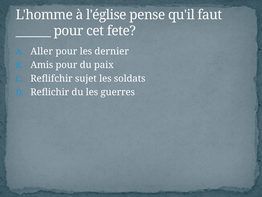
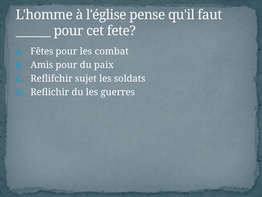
Aller: Aller -> Fêtes (42, 51)
dernier: dernier -> combat (112, 51)
